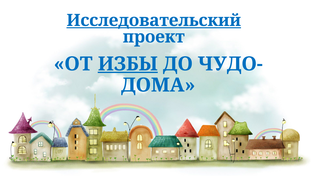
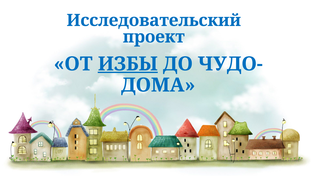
Исследовательский underline: present -> none (154, 20)
